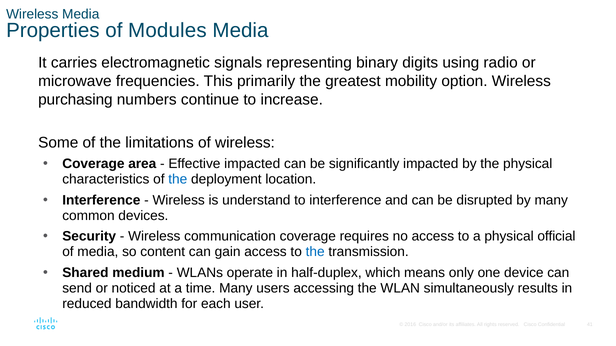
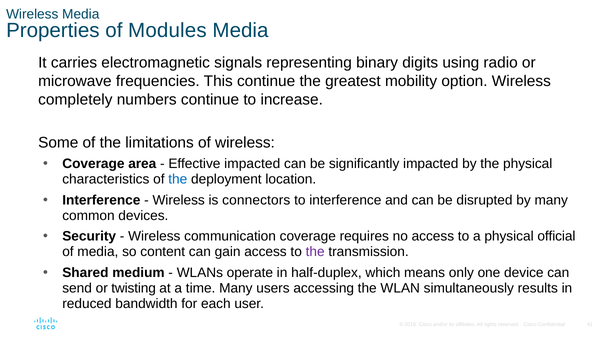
This primarily: primarily -> continue (266, 81)
purchasing: purchasing -> completely (75, 100)
understand: understand -> connectors (256, 200)
the colour: blue -> purple (315, 252)
noticed: noticed -> twisting (134, 289)
